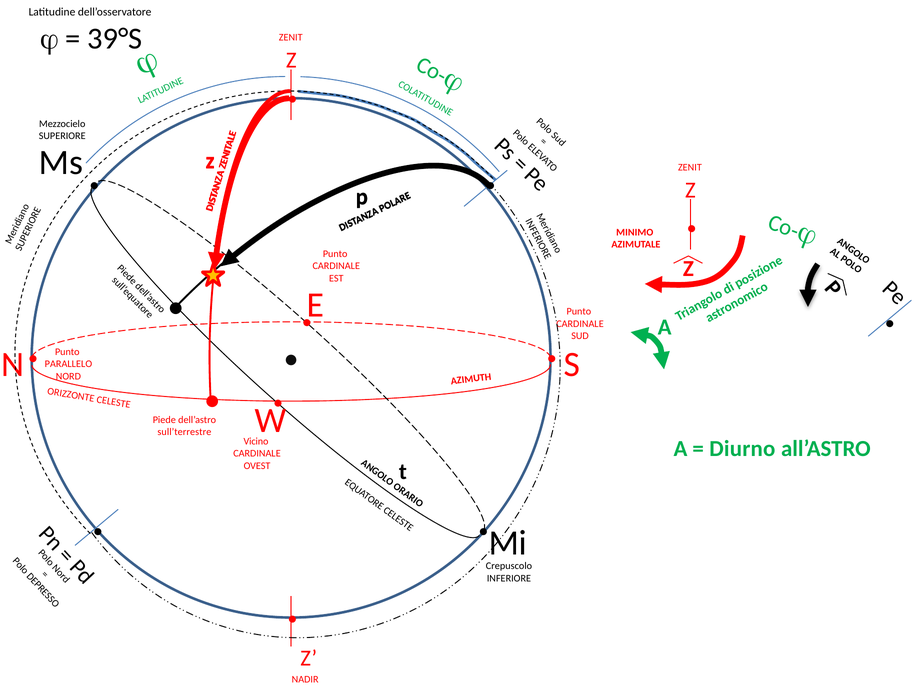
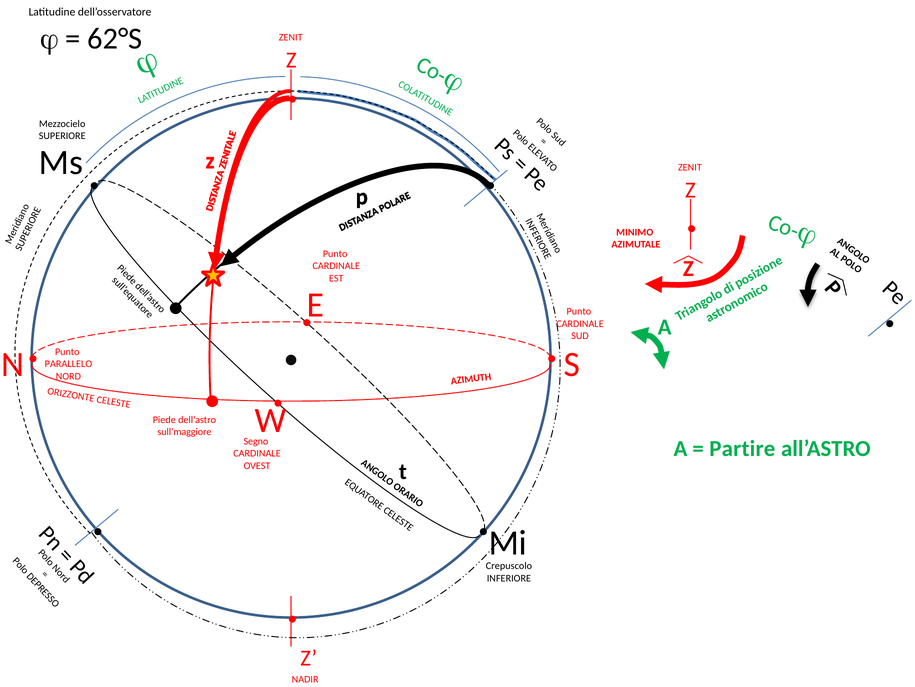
39°S: 39°S -> 62°S (115, 39)
sull’terrestre: sull’terrestre -> sull’maggiore (184, 431)
Vicino: Vicino -> Segno (256, 441)
Diurno: Diurno -> Partire (742, 448)
